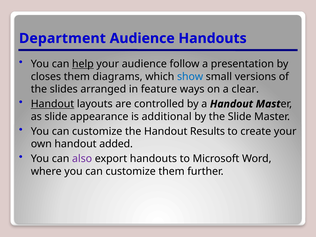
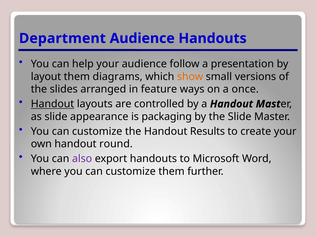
help underline: present -> none (83, 64)
closes: closes -> layout (46, 77)
show colour: blue -> orange (190, 77)
clear: clear -> once (245, 89)
additional: additional -> packaging (167, 117)
added: added -> round (116, 144)
